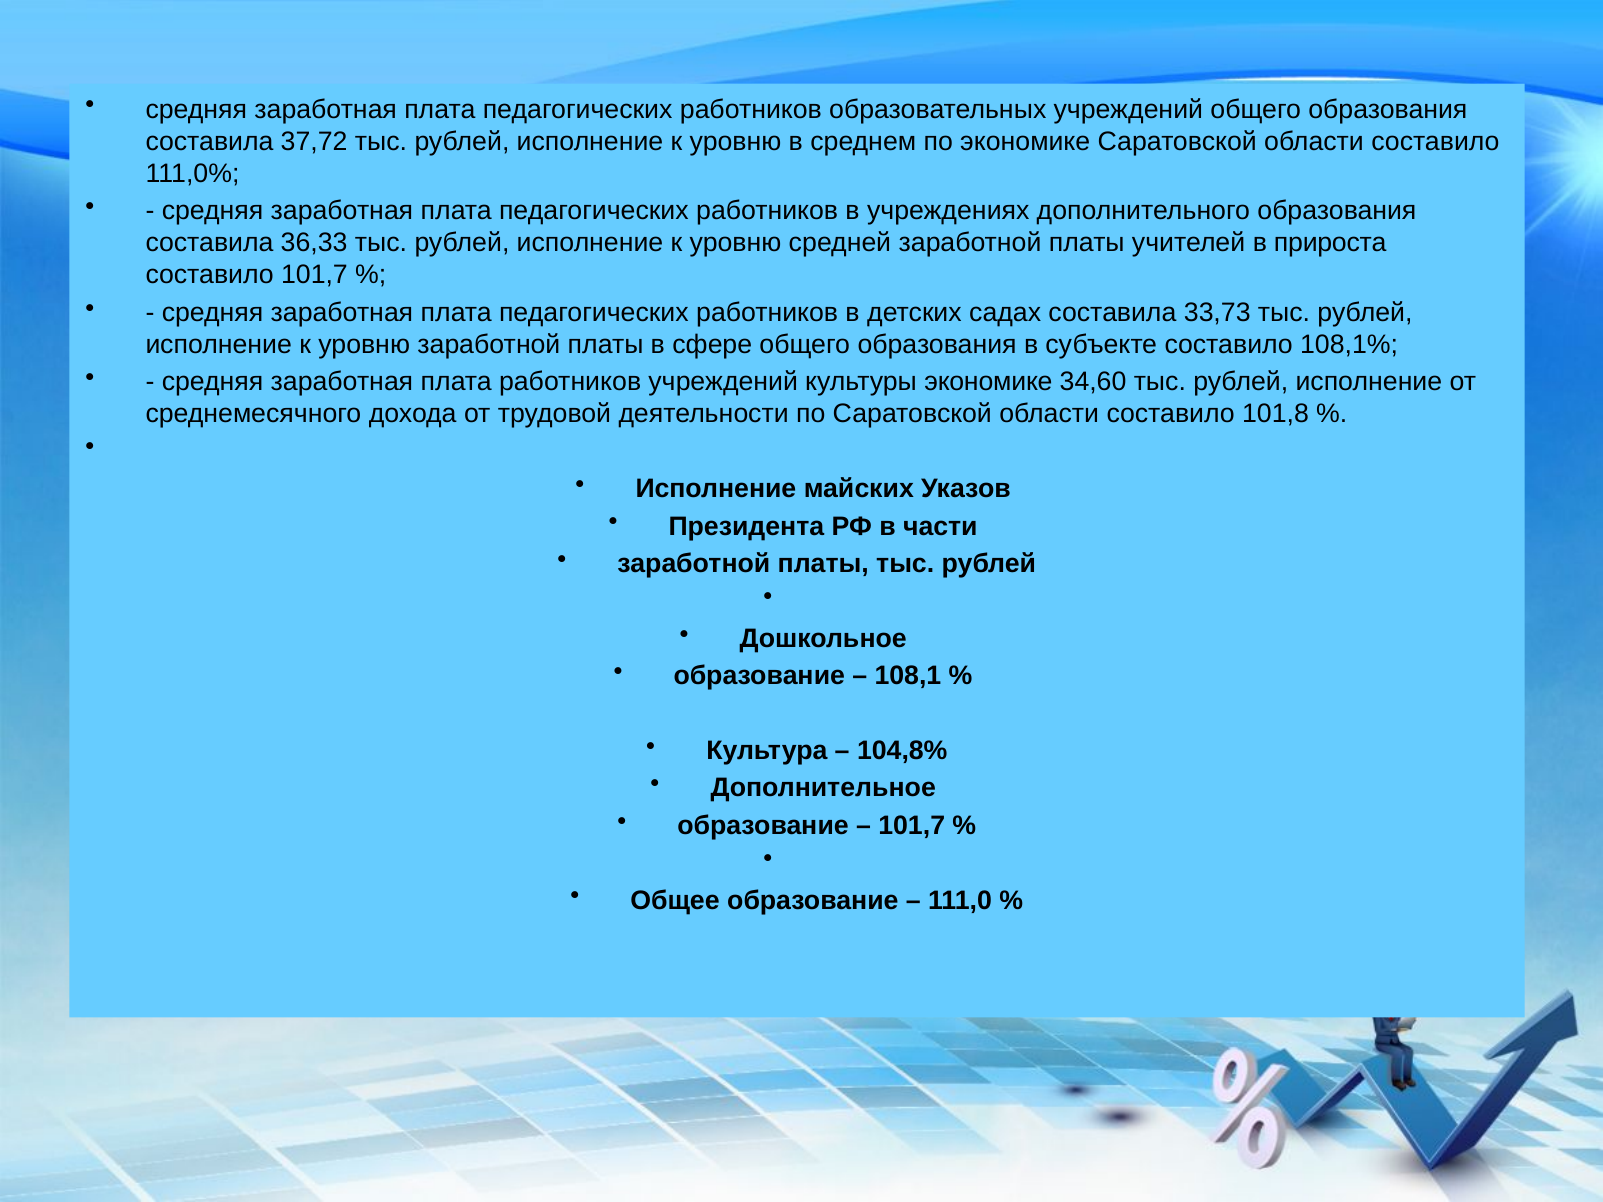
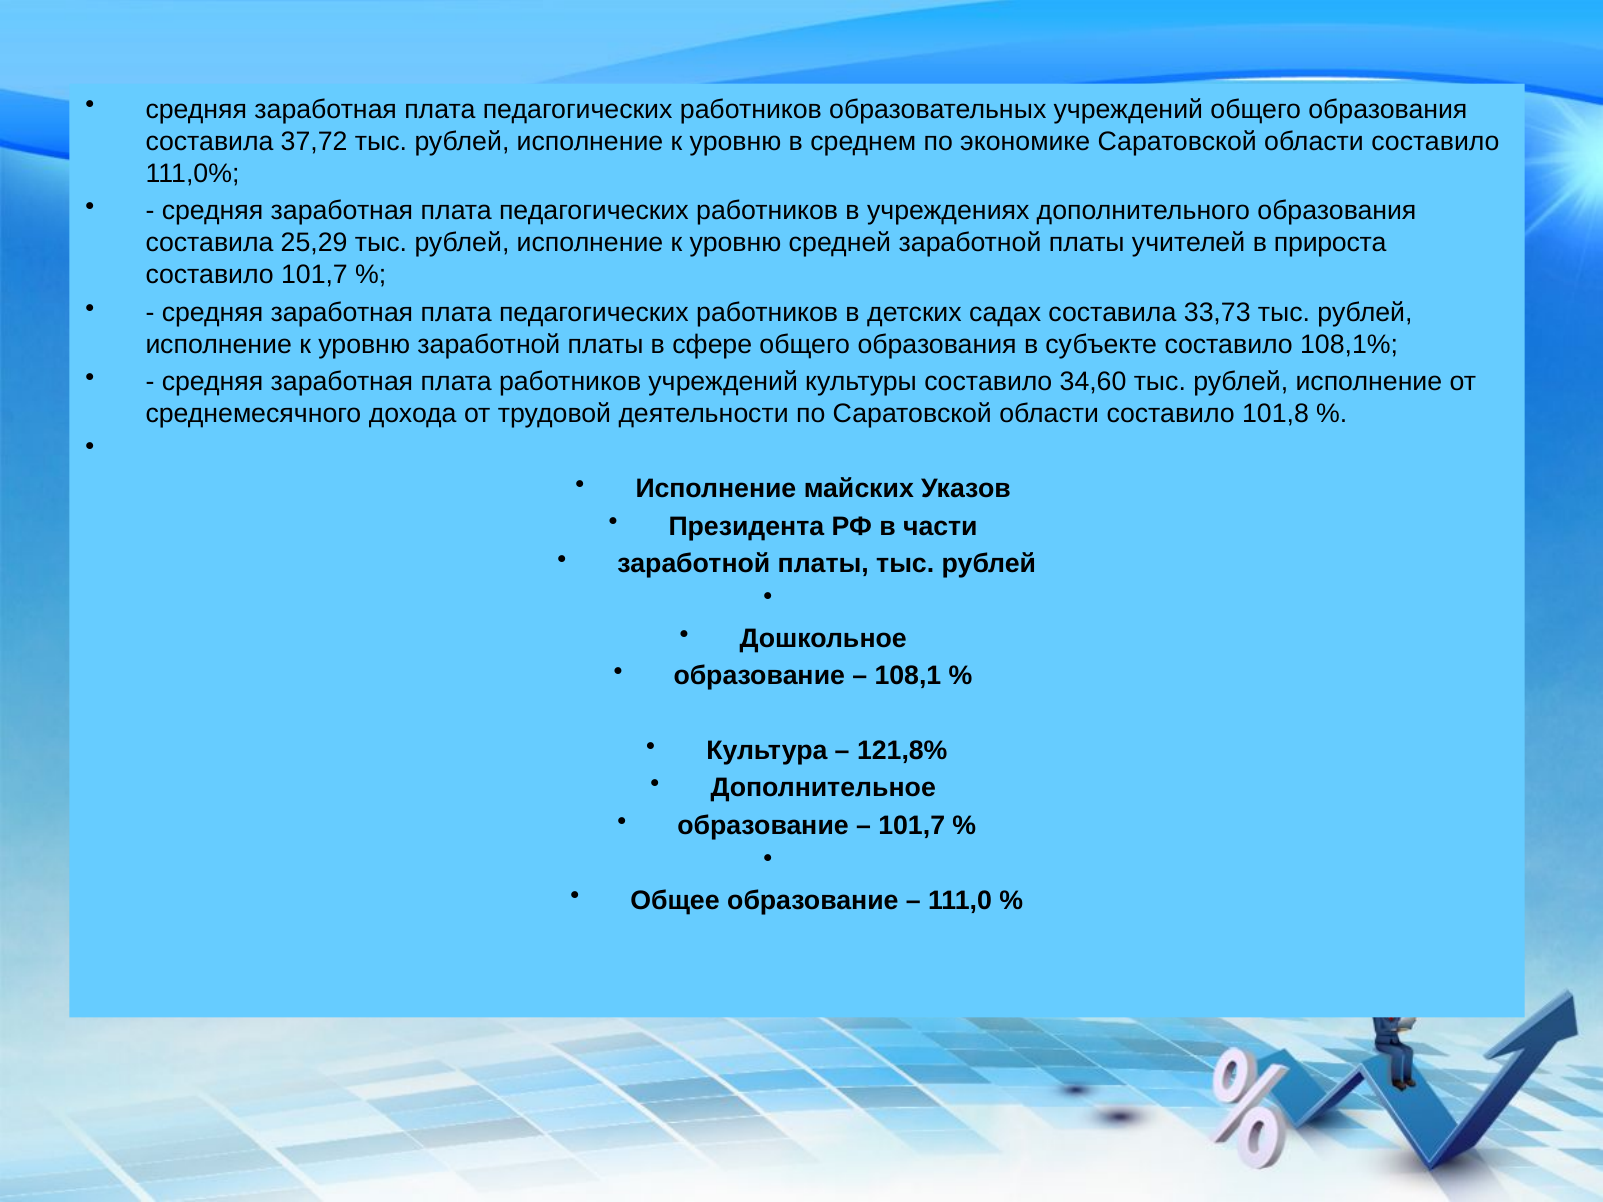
36,33: 36,33 -> 25,29 (314, 243)
культуры экономике: экономике -> составило (988, 382)
104,8%: 104,8% -> 121,8% (902, 751)
